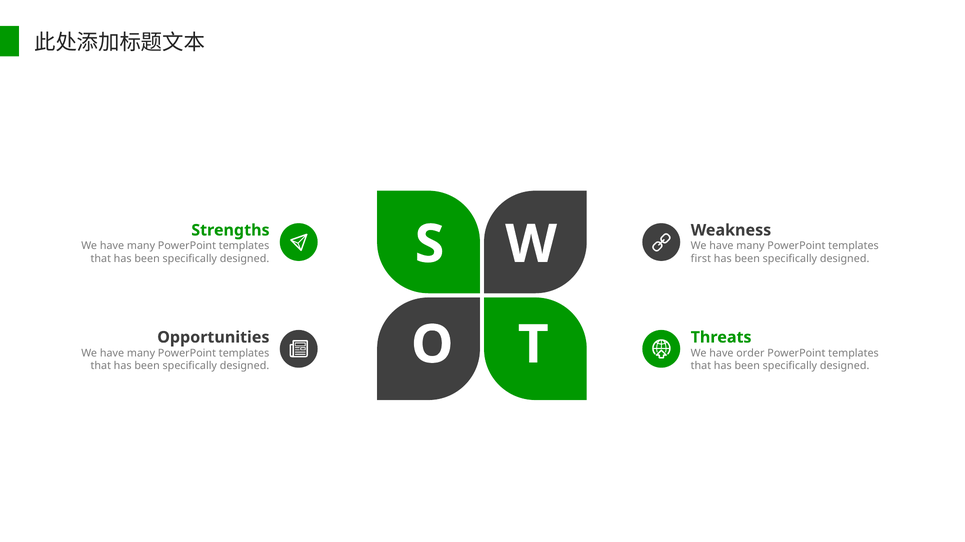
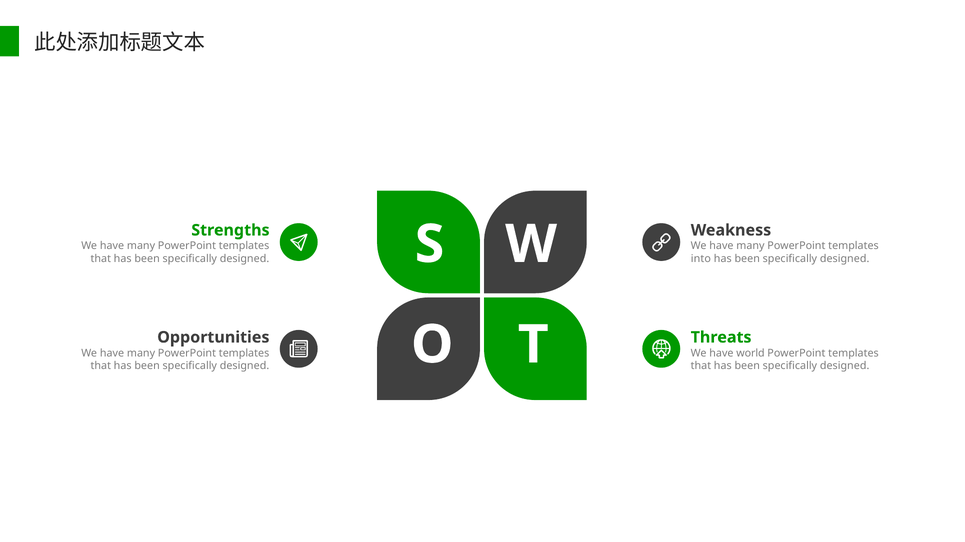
first: first -> into (701, 259)
order: order -> world (750, 353)
